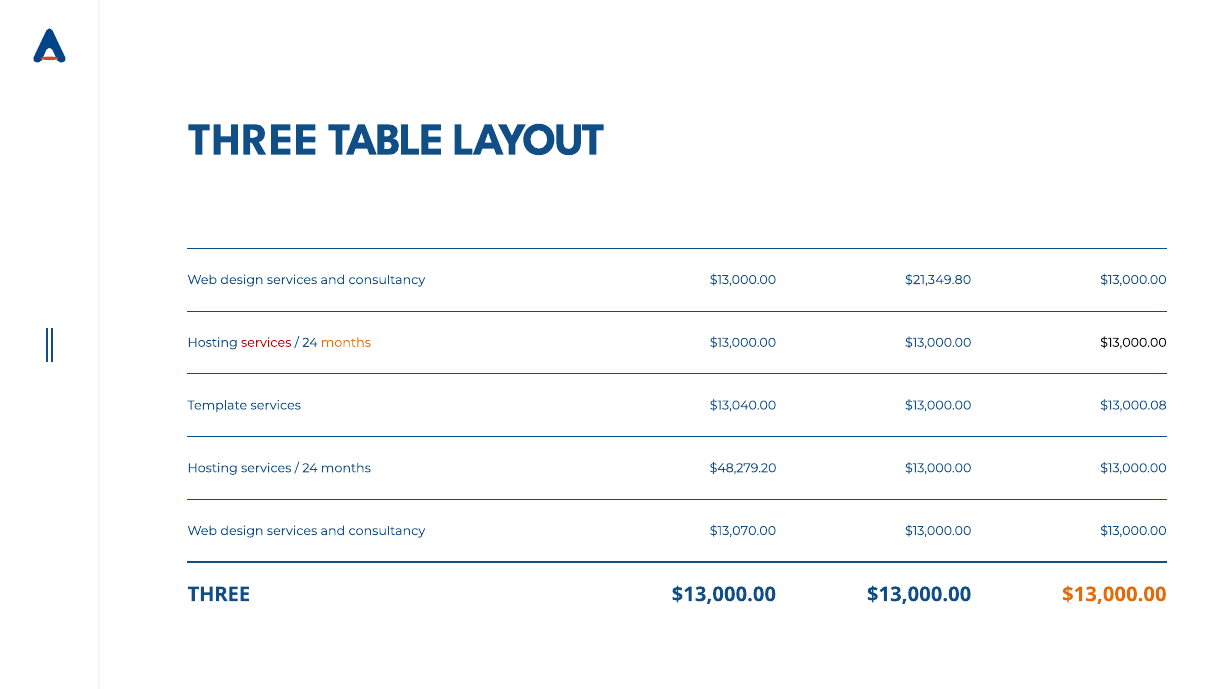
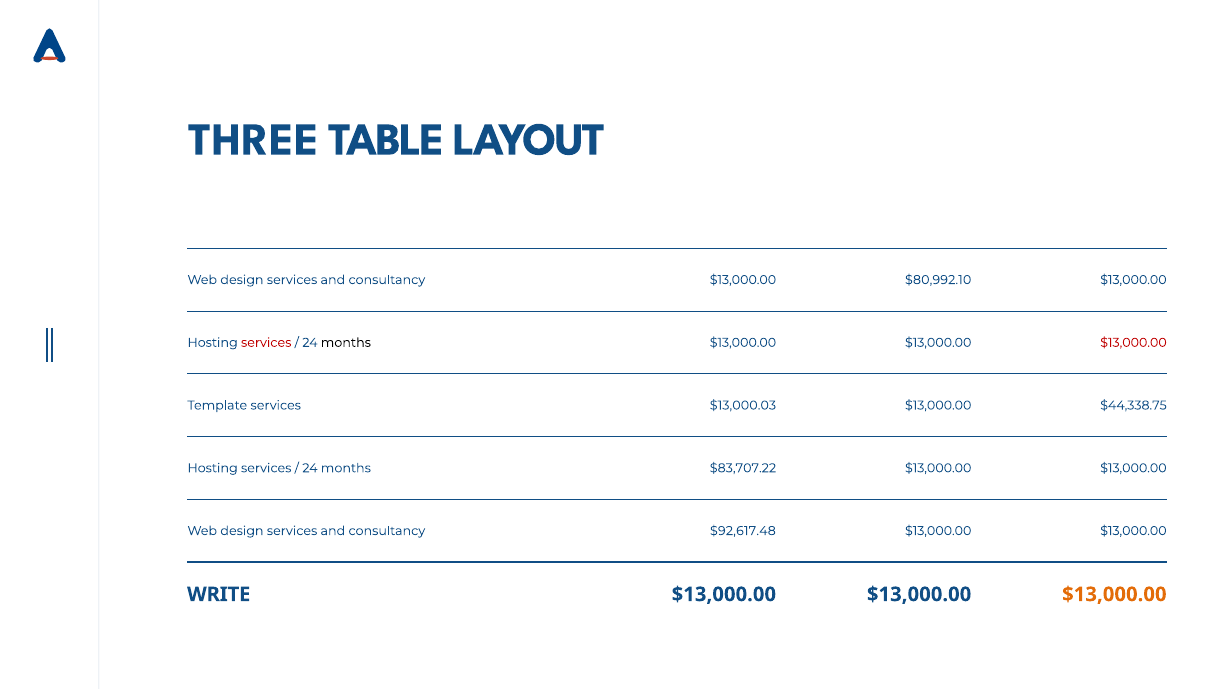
$21,349.80: $21,349.80 -> $80,992.10 (938, 280)
months colour: orange -> black (346, 342)
$13,000.00 colour: black -> red (1133, 342)
$13,040.00: $13,040.00 -> $13,000.03 (743, 405)
$13,000.08: $13,000.08 -> $44,338.75 (1133, 405)
$48,279.20: $48,279.20 -> $83,707.22 (743, 468)
$13,070.00: $13,070.00 -> $92,617.48 (743, 530)
THREE: THREE -> WRITE (219, 594)
